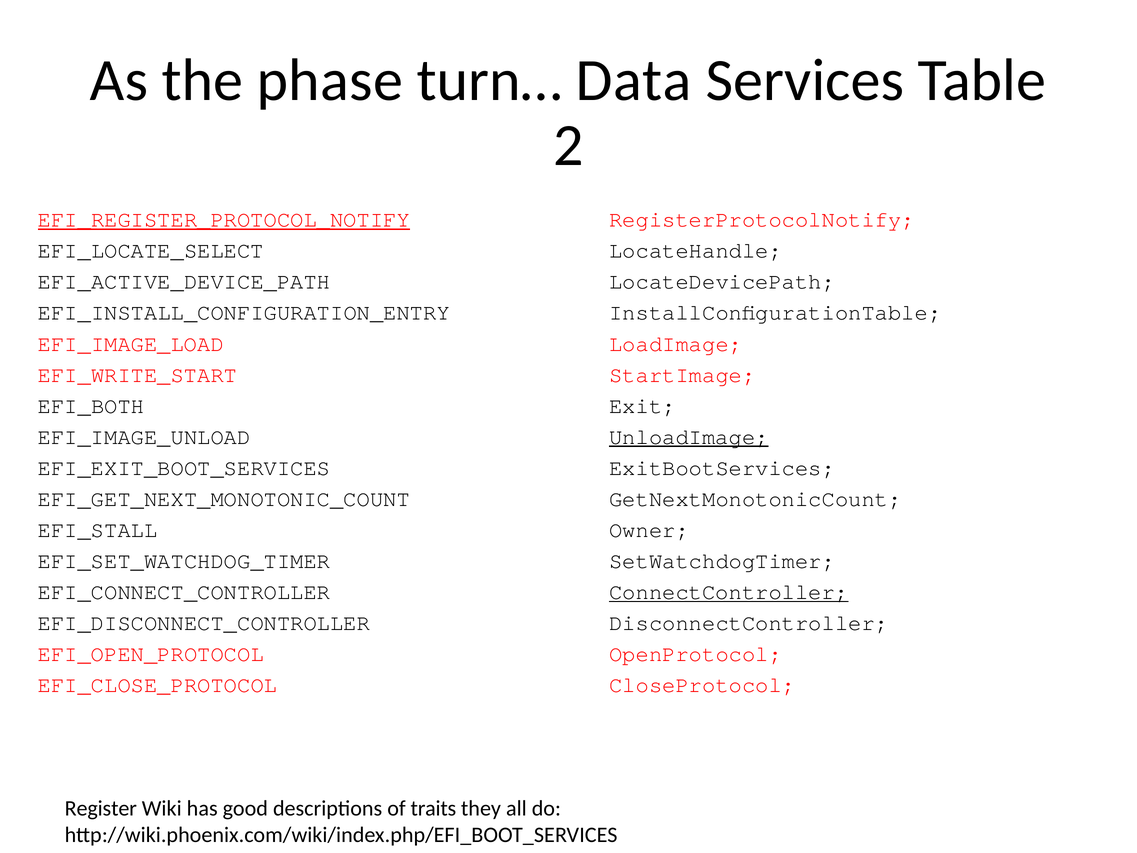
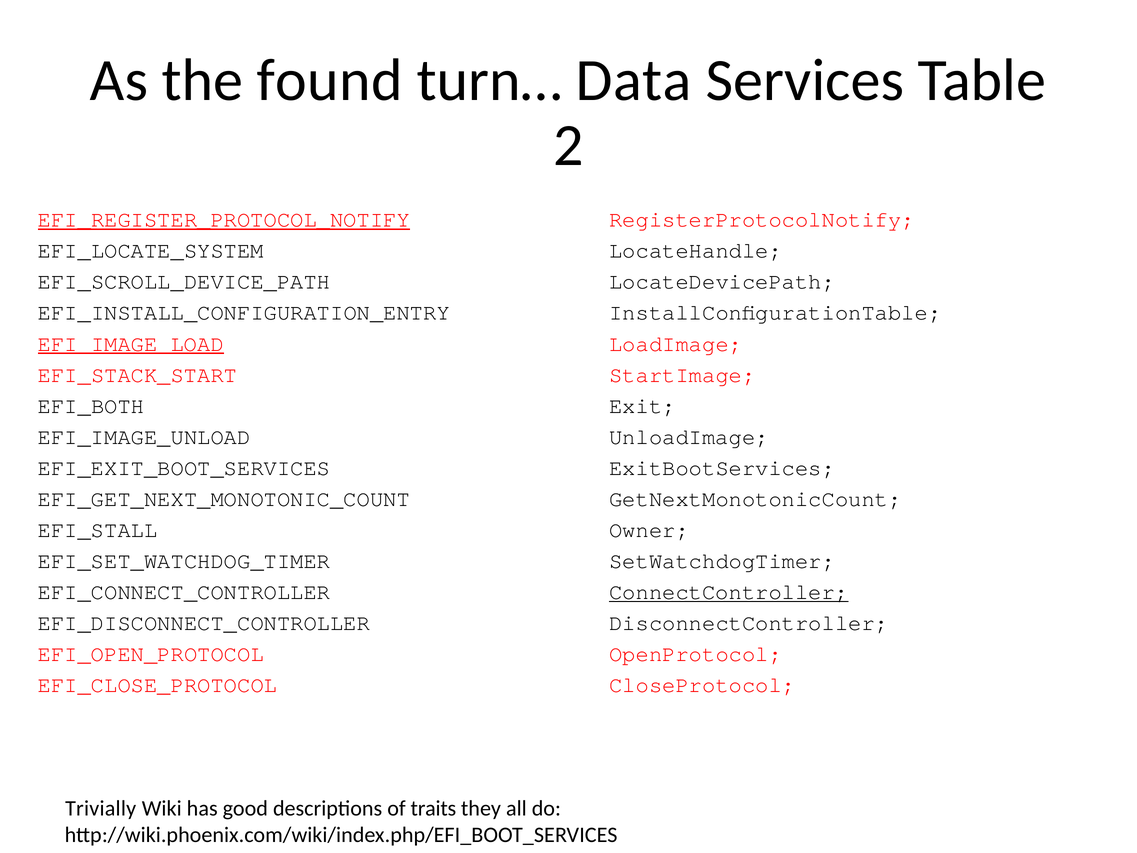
phase: phase -> found (330, 81)
EFI_LOCATE_SELECT: EFI_LOCATE_SELECT -> EFI_LOCATE_SYSTEM (151, 251)
EFI_ACTIVE_DEVICE_PATH: EFI_ACTIVE_DEVICE_PATH -> EFI_SCROLL_DEVICE_PATH (184, 282)
EFI_IMAGE_LOAD underline: none -> present (131, 344)
EFI_WRITE_START: EFI_WRITE_START -> EFI_STACK_START (137, 375)
UnloadImage underline: present -> none (689, 437)
Register: Register -> Trivially (101, 808)
